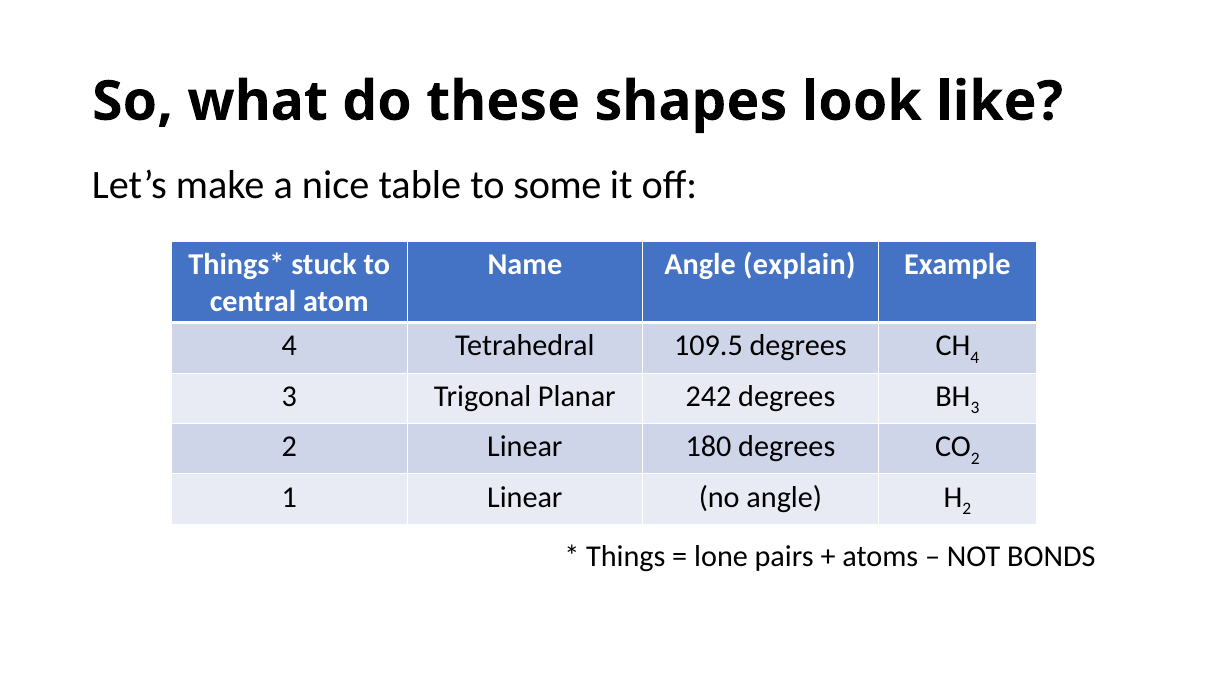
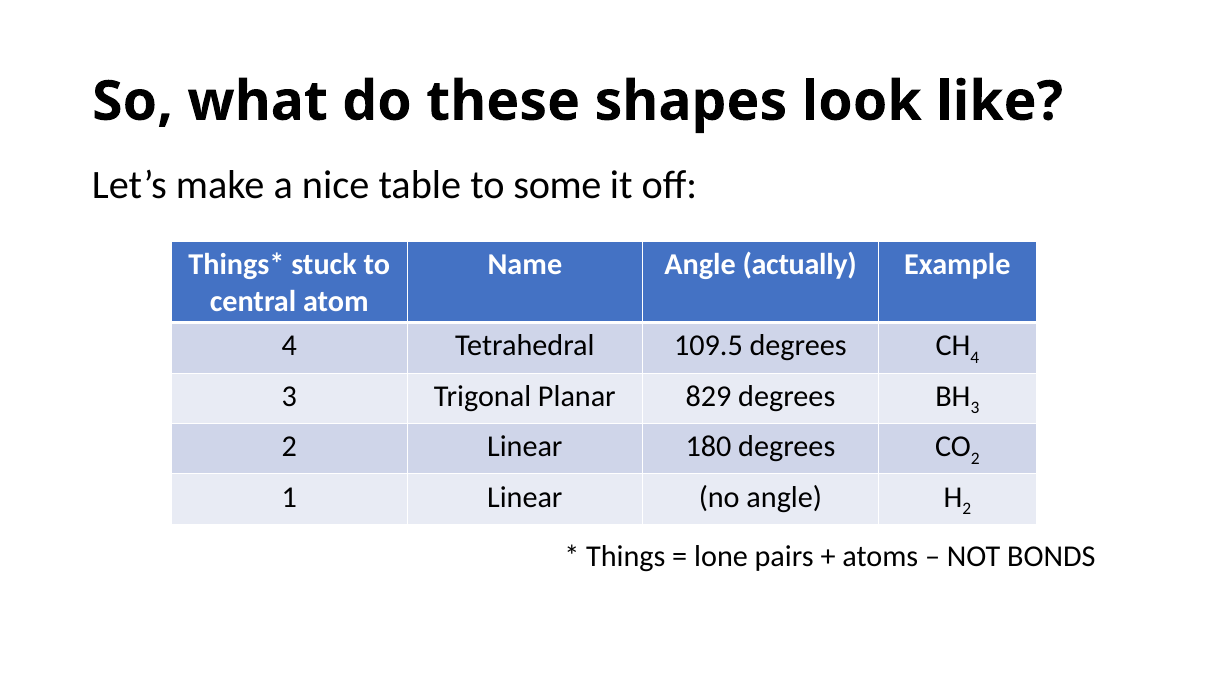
explain: explain -> actually (800, 264)
242: 242 -> 829 (708, 396)
